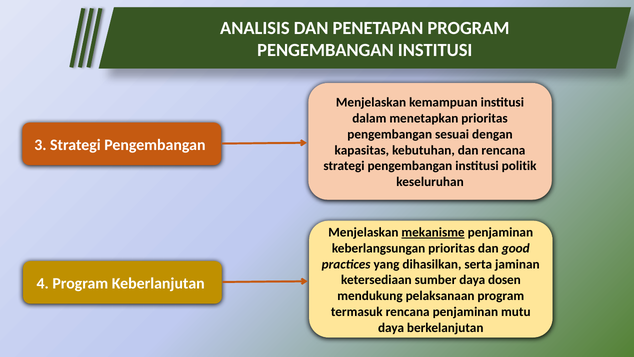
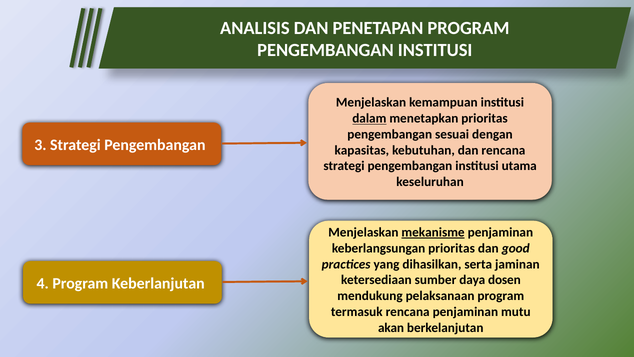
dalam underline: none -> present (369, 118)
politik: politik -> utama (519, 166)
daya: daya -> akan (391, 327)
